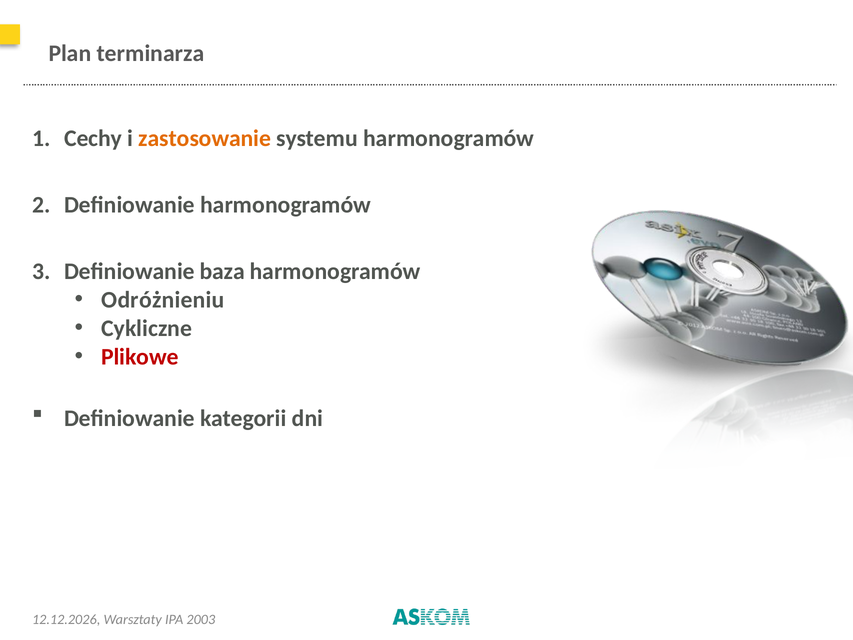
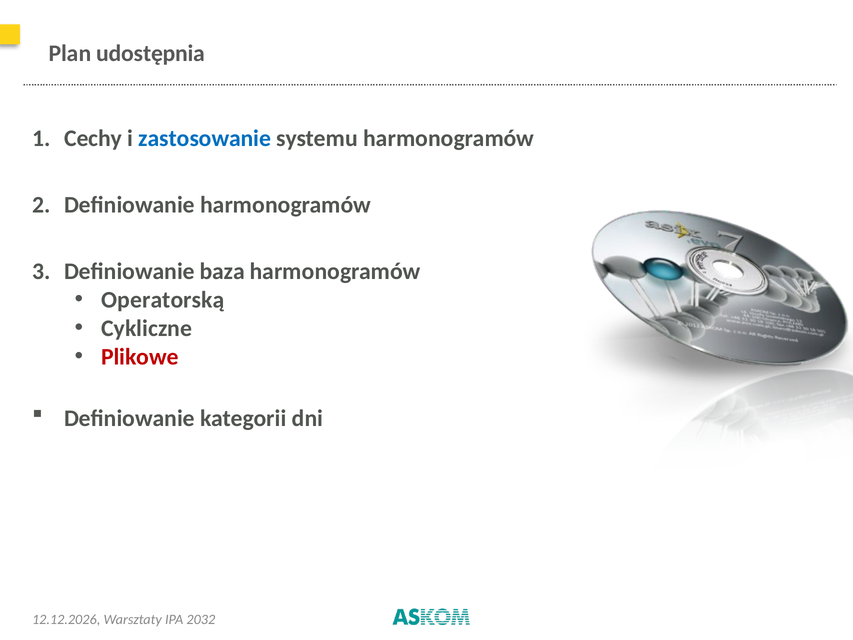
terminarza: terminarza -> udostępnia (151, 54)
zastosowanie colour: orange -> blue (205, 138)
Odróżnieniu: Odróżnieniu -> Operatorską (163, 300)
2003: 2003 -> 2032 (201, 619)
